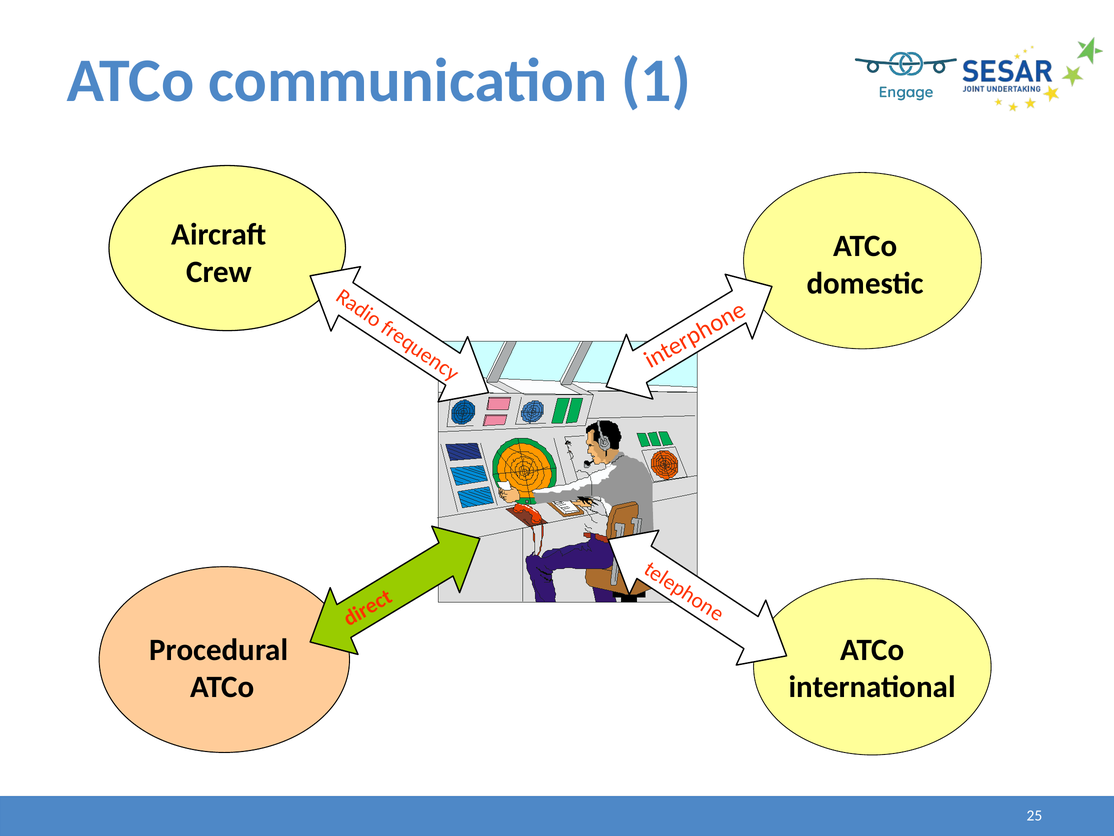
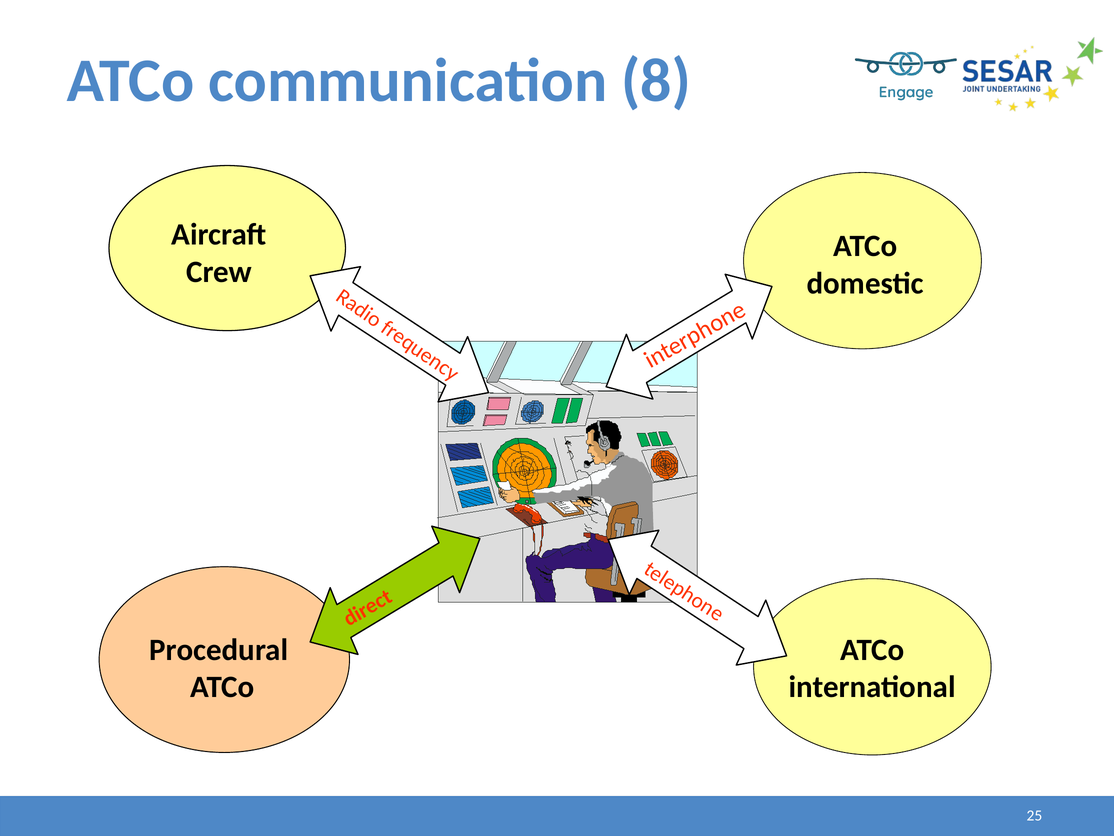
1: 1 -> 8 (656, 81)
